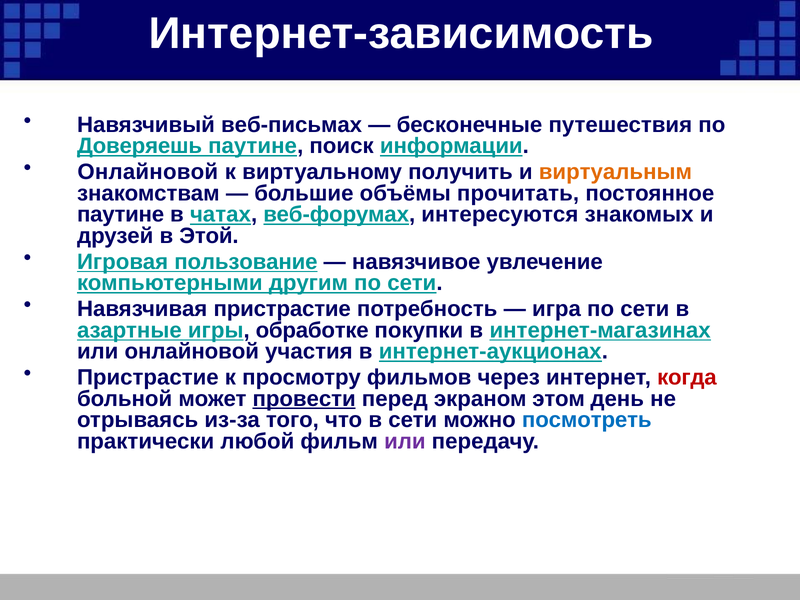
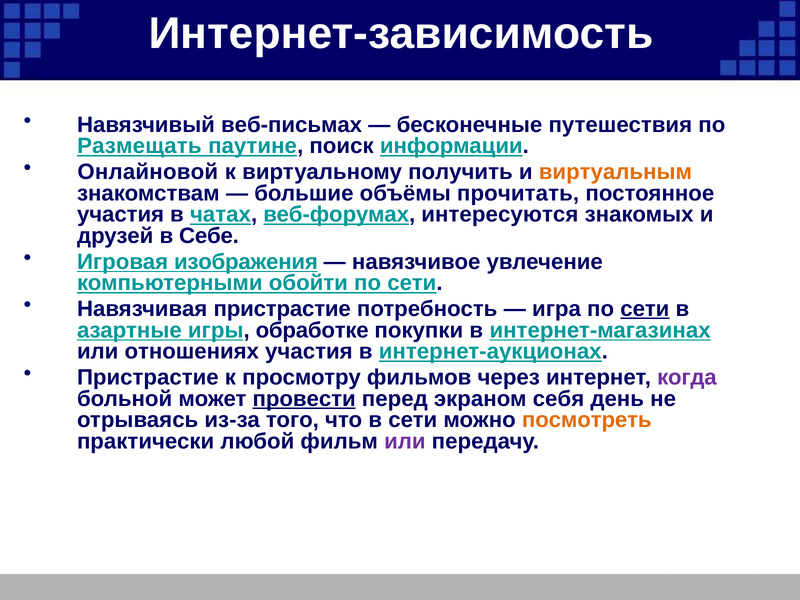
Доверяешь: Доверяешь -> Размещать (139, 146)
паутине: паутине -> участия (121, 215)
Этой: Этой -> Себе (209, 236)
пользование: пользование -> изображения (246, 262)
другим: другим -> обойти (308, 283)
сети underline: none -> present (645, 309)
или онлайновой: онлайновой -> отношениях (192, 352)
когда colour: red -> purple (687, 377)
этом: этом -> себя (558, 399)
посмотреть colour: blue -> orange (587, 420)
